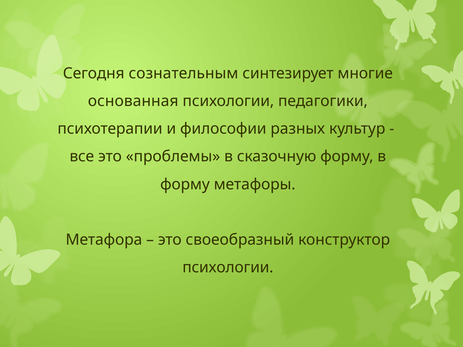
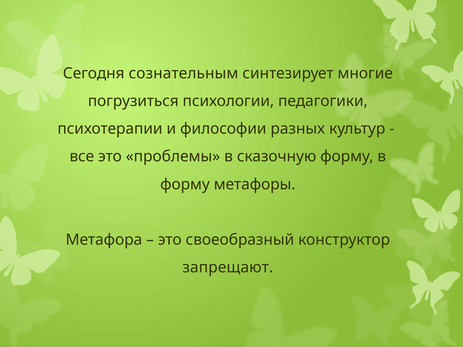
основанная: основанная -> погрузиться (133, 101)
психологии: психологии -> запрещают (228, 268)
